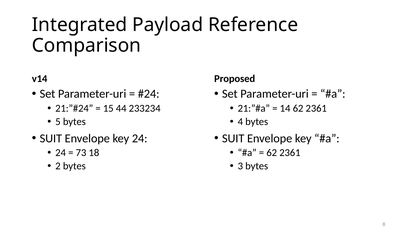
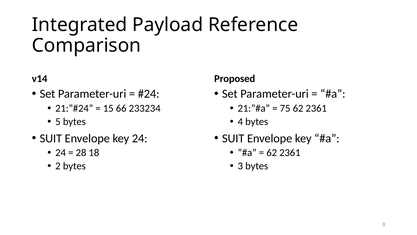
44: 44 -> 66 (121, 108)
14: 14 -> 75 (285, 108)
73: 73 -> 28 (81, 152)
